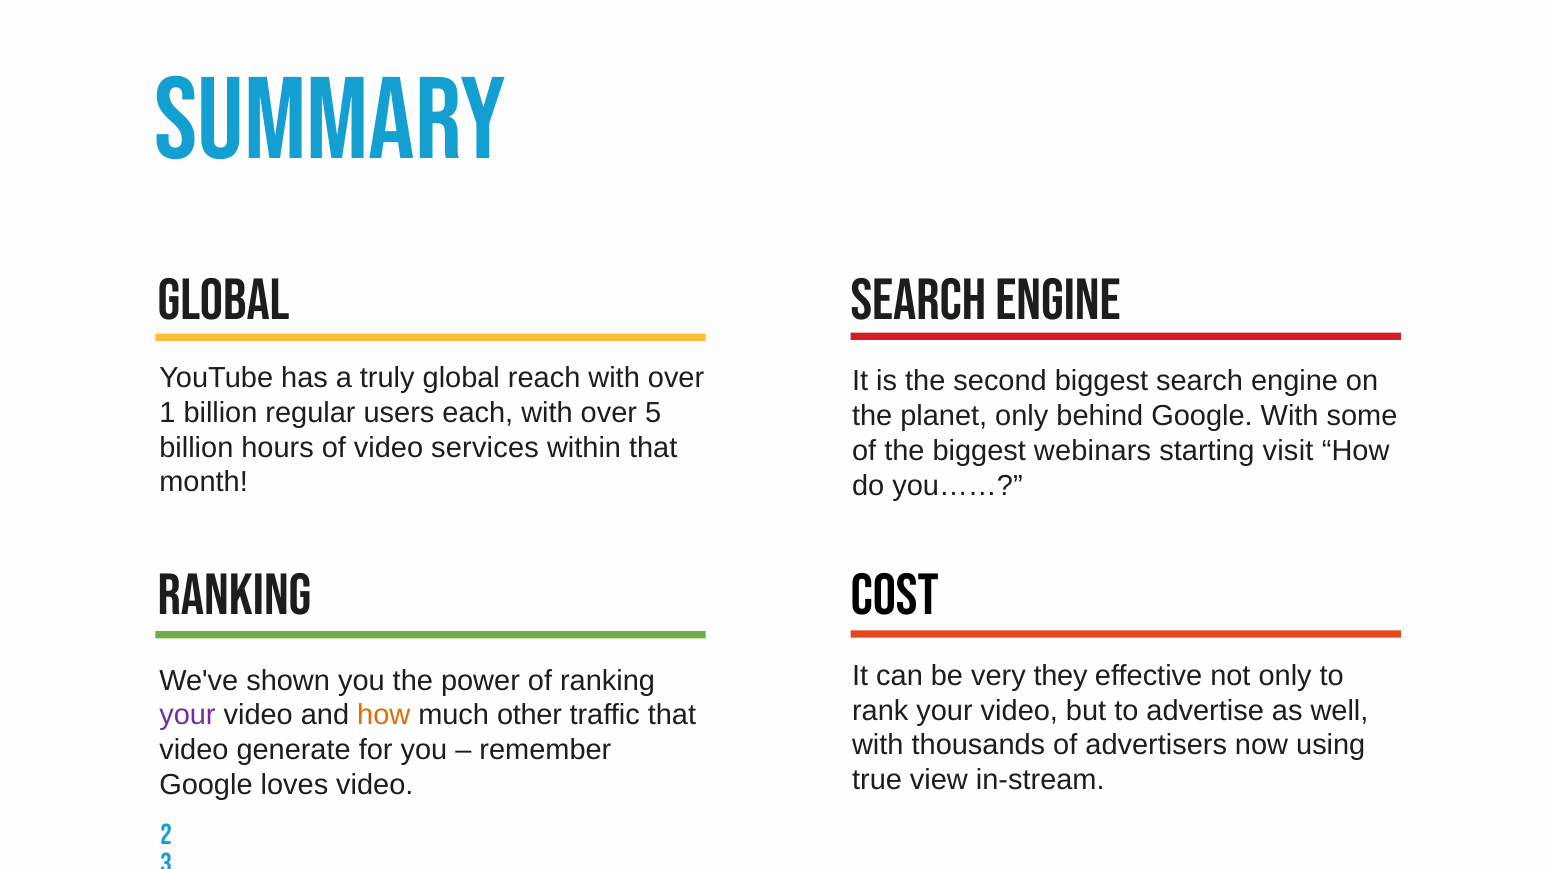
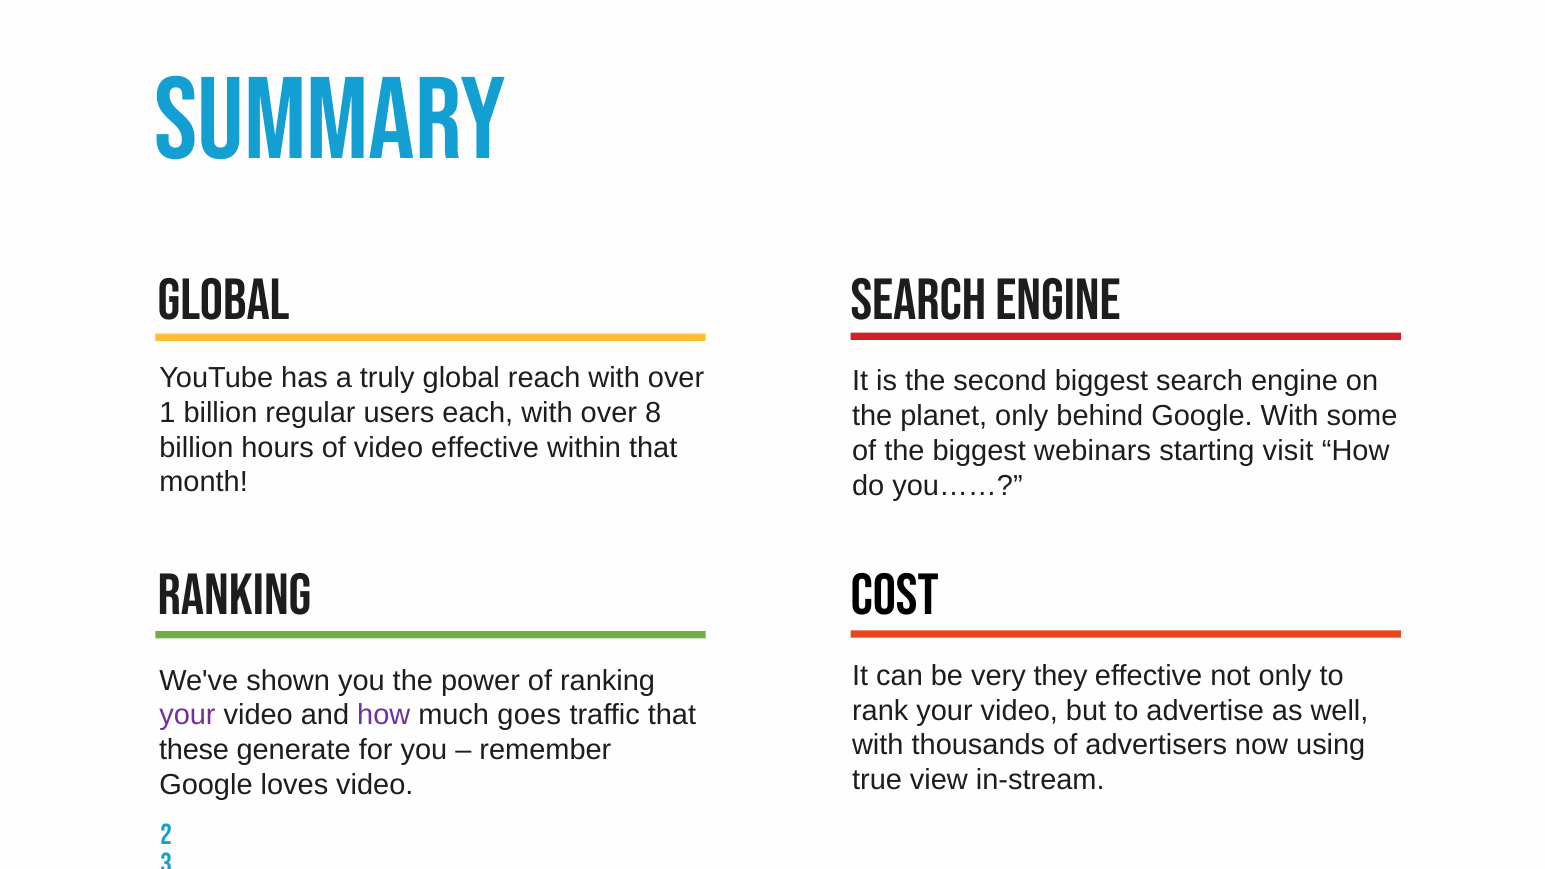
5: 5 -> 8 (653, 413)
video services: services -> effective (485, 448)
how colour: orange -> purple (384, 715)
other: other -> goes (529, 715)
video: video -> these (194, 750)
